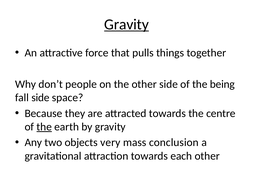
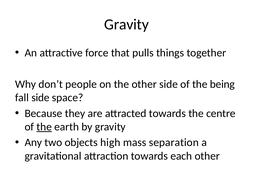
Gravity underline: present -> none (127, 24)
very: very -> high (110, 143)
conclusion: conclusion -> separation (174, 143)
